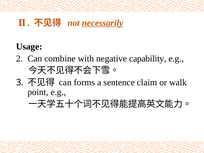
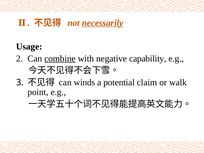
combine underline: none -> present (60, 59)
forms: forms -> winds (84, 82)
sentence: sentence -> potential (119, 82)
